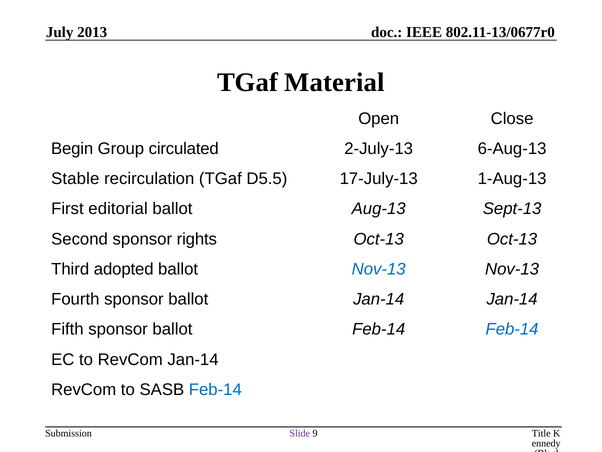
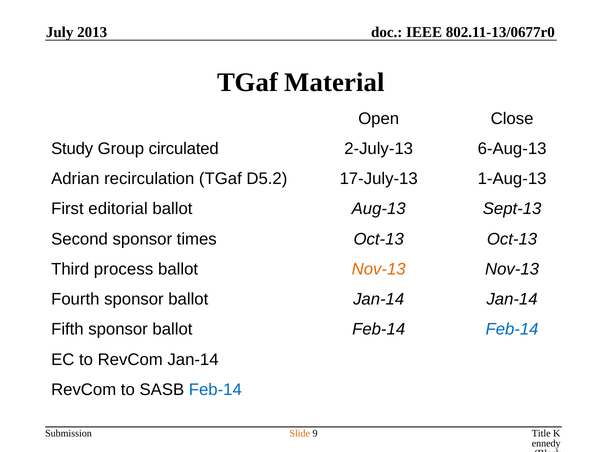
Begin: Begin -> Study (72, 148)
Stable: Stable -> Adrian (75, 179)
D5.5: D5.5 -> D5.2 (267, 179)
rights: rights -> times (197, 239)
adopted: adopted -> process (124, 269)
Nov-13 colour: blue -> orange (379, 269)
Slide colour: purple -> orange (300, 433)
